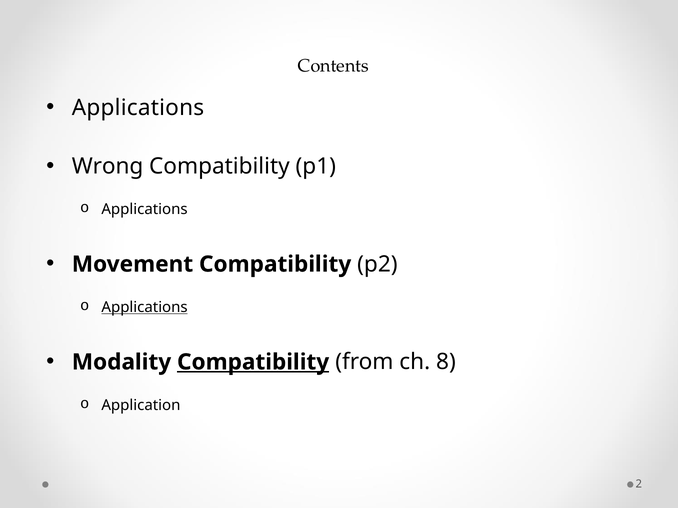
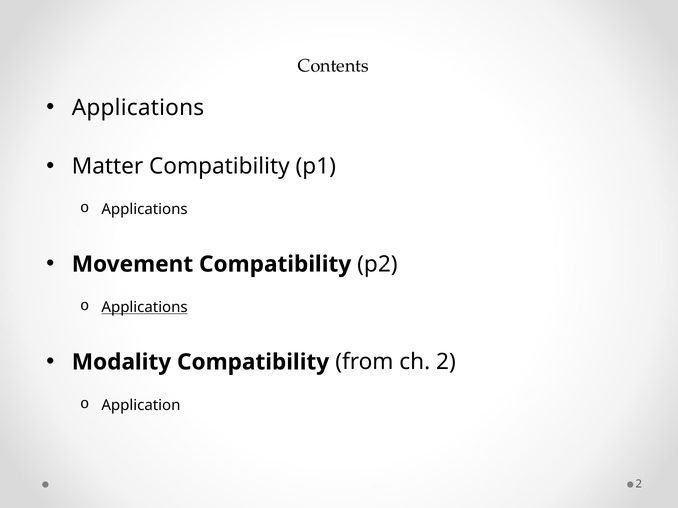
Wrong: Wrong -> Matter (108, 167)
Compatibility underline: present -> none (253, 362)
ch 8: 8 -> 2 (446, 362)
